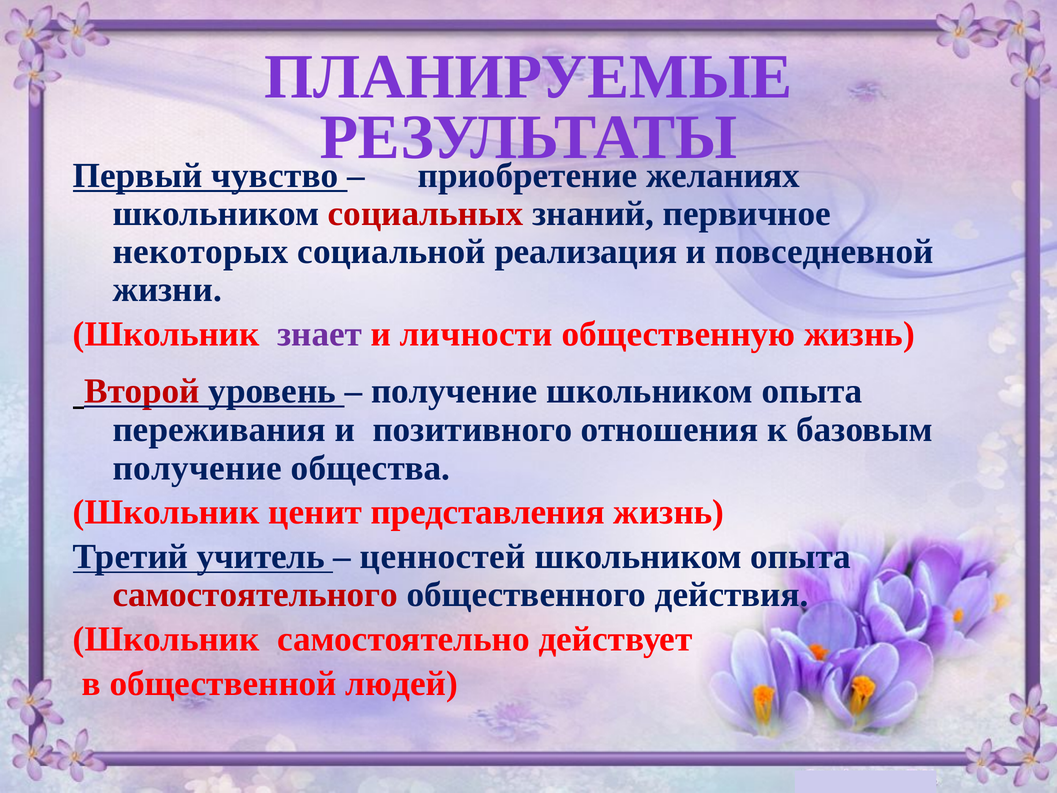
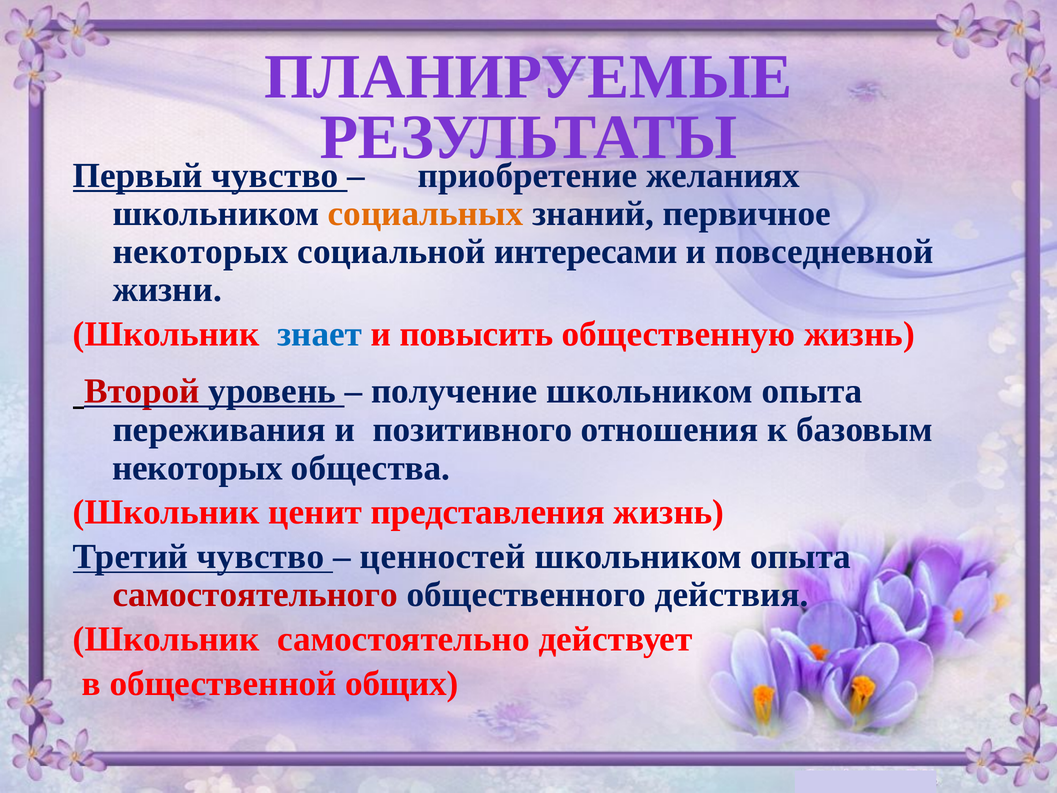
социальных colour: red -> orange (426, 214)
реализация: реализация -> интересами (586, 252)
знает colour: purple -> blue (320, 334)
личности: личности -> повысить (477, 334)
получение: получение -> некоторых (198, 468)
Третий учитель: учитель -> чувство (261, 556)
людей: людей -> общих (402, 683)
